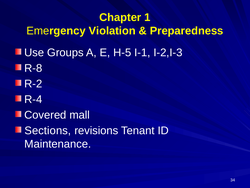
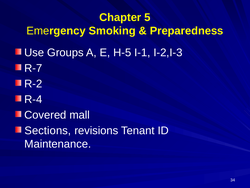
1: 1 -> 5 (147, 17)
Violation: Violation -> Smoking (112, 31)
R-8: R-8 -> R-7 (33, 68)
